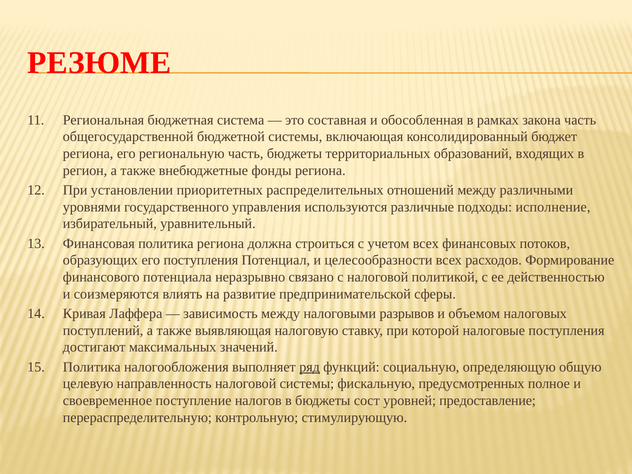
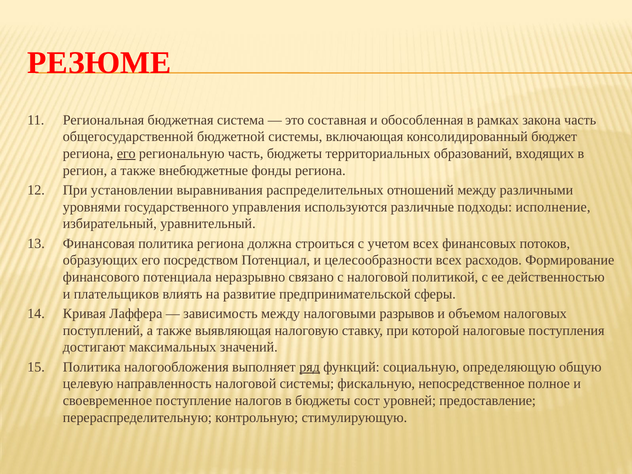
его underline: none -> present (126, 154)
приоритетных: приоритетных -> выравнивания (220, 190)
его поступления: поступления -> посредством (201, 260)
соизмеряются: соизмеряются -> плательщиков (116, 294)
предусмотренных: предусмотренных -> непосредственное (472, 384)
